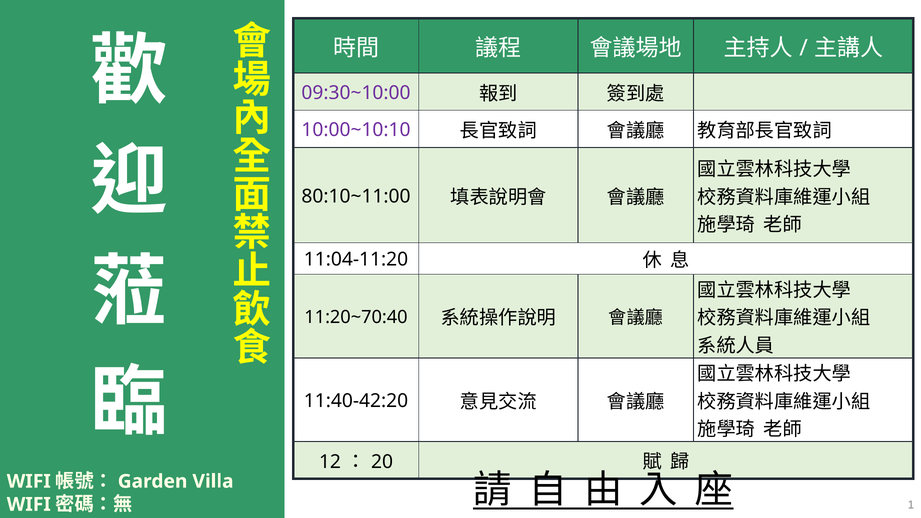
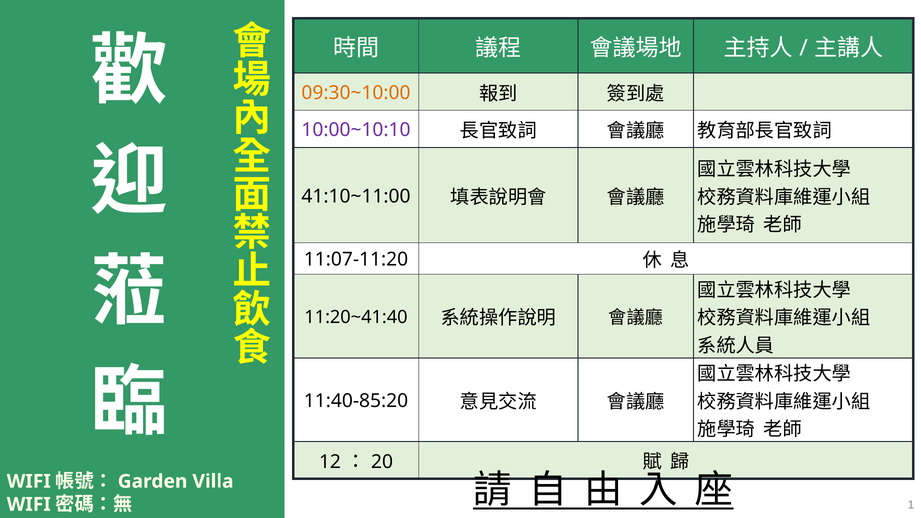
09:30~10:00 colour: purple -> orange (356, 93)
80:10~11:00: 80:10~11:00 -> 41:10~11:00 (356, 196)
11:04-11:20: 11:04-11:20 -> 11:07-11:20 (356, 260)
11:20~70:40: 11:20~70:40 -> 11:20~41:40 (356, 317)
11:40-42:20: 11:40-42:20 -> 11:40-85:20 (356, 401)
